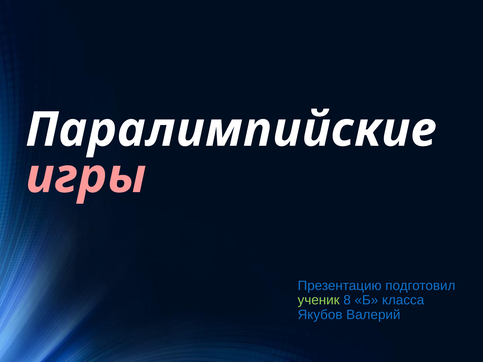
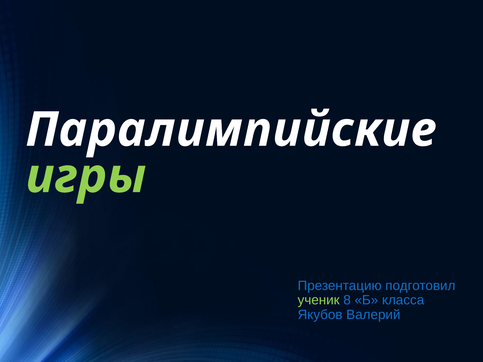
игры colour: pink -> light green (86, 176)
